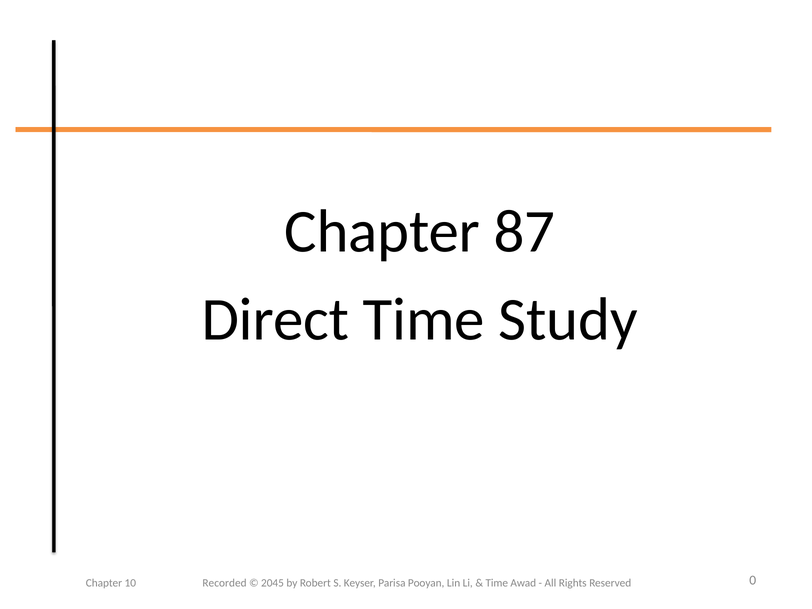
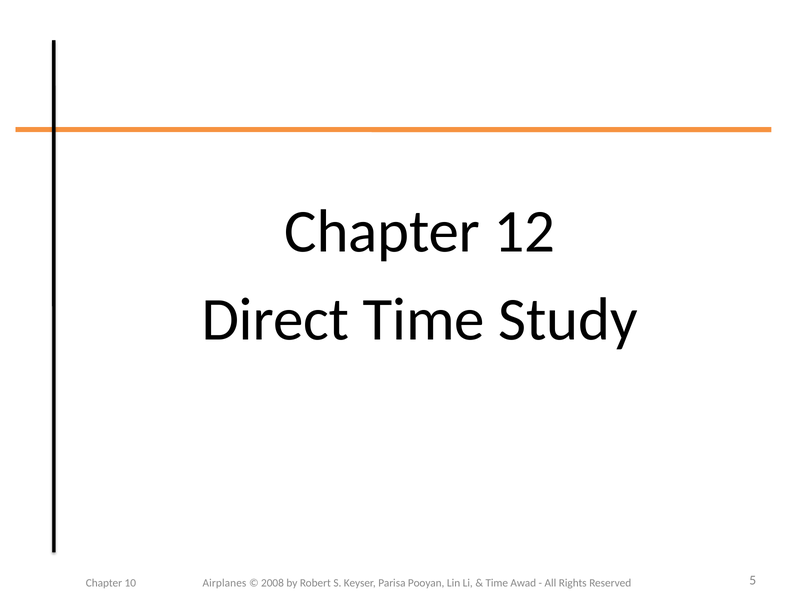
87: 87 -> 12 (524, 232)
Recorded: Recorded -> Airplanes (225, 583)
2045: 2045 -> 2008 (272, 583)
0: 0 -> 5 (753, 580)
